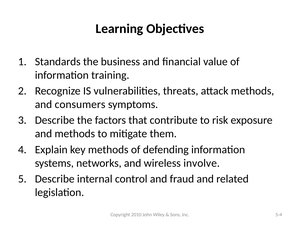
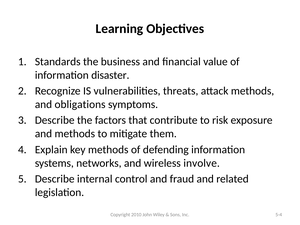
training: training -> disaster (110, 75)
consumers: consumers -> obligations (80, 104)
